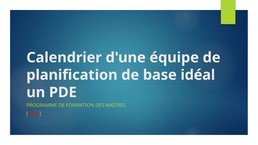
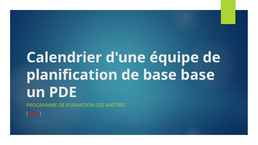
base idéal: idéal -> base (198, 75)
